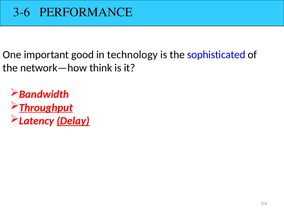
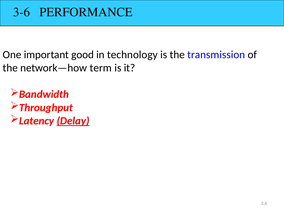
sophisticated: sophisticated -> transmission (216, 55)
think: think -> term (101, 68)
Throughput underline: present -> none (46, 108)
